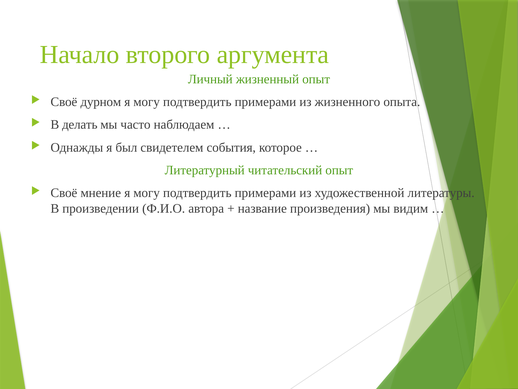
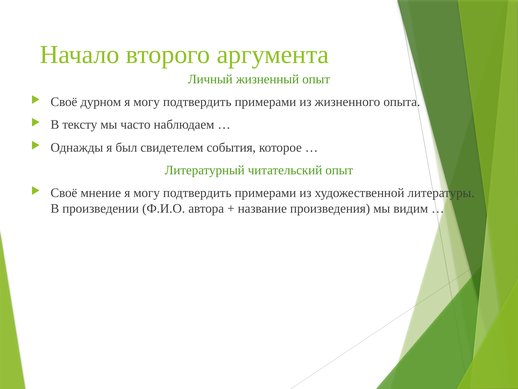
делать: делать -> тексту (80, 125)
